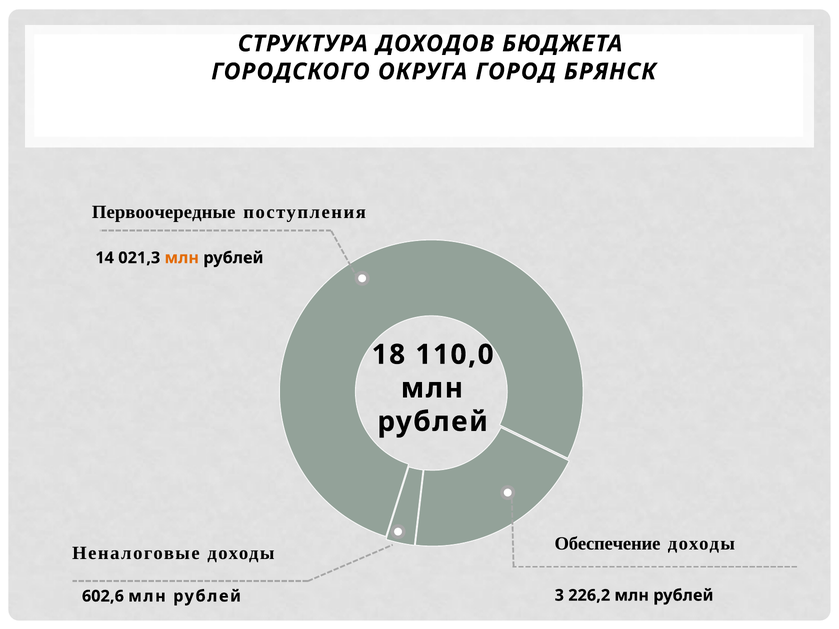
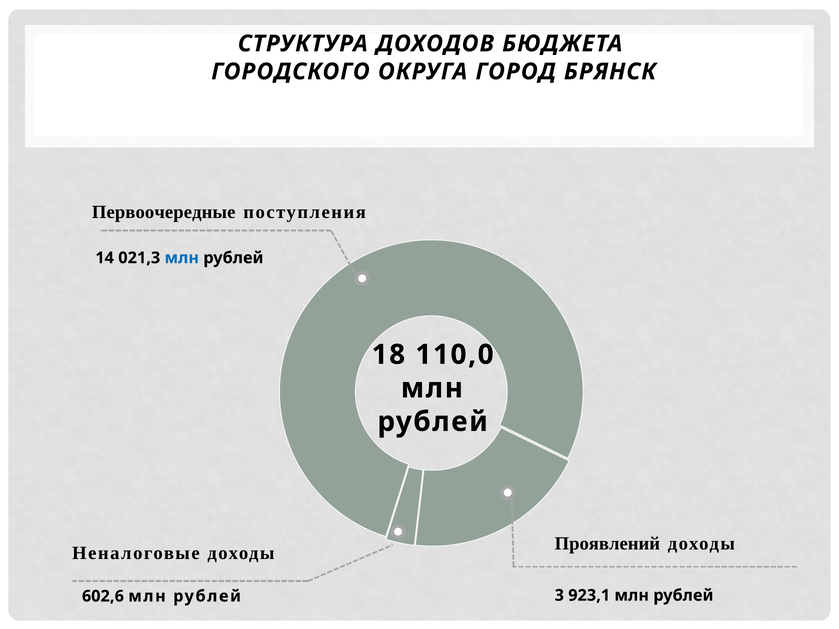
млн colour: orange -> blue (182, 258)
Обеспечение: Обеспечение -> Проявлений (607, 544)
226,2: 226,2 -> 923,1 (589, 596)
